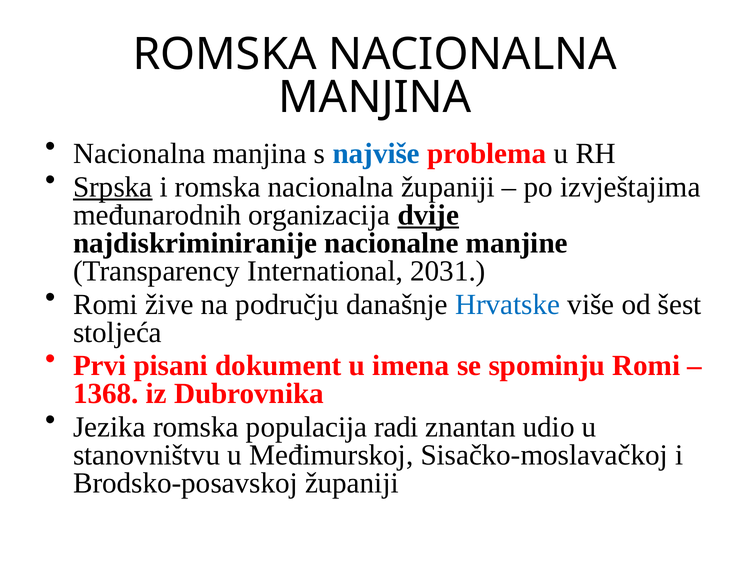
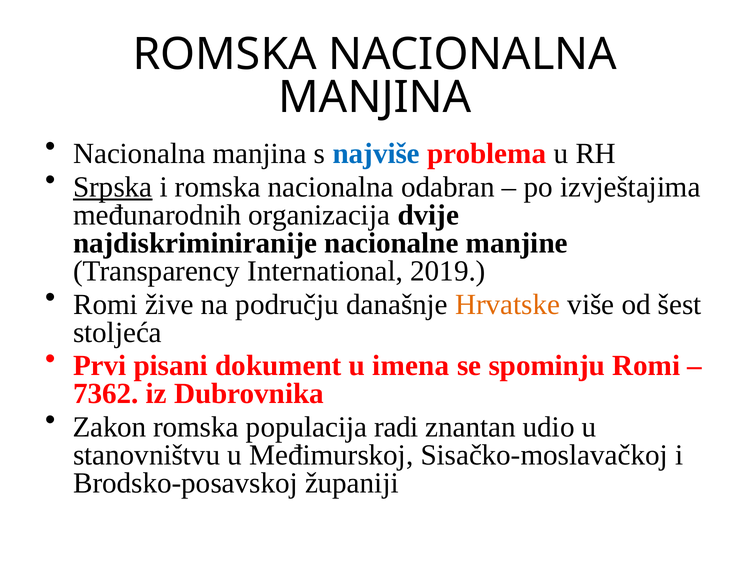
nacionalna županiji: županiji -> odabran (448, 187)
dvije underline: present -> none (428, 215)
2031: 2031 -> 2019 (448, 271)
Hrvatske colour: blue -> orange (508, 304)
1368: 1368 -> 7362 (106, 394)
Jezika: Jezika -> Zakon (110, 427)
